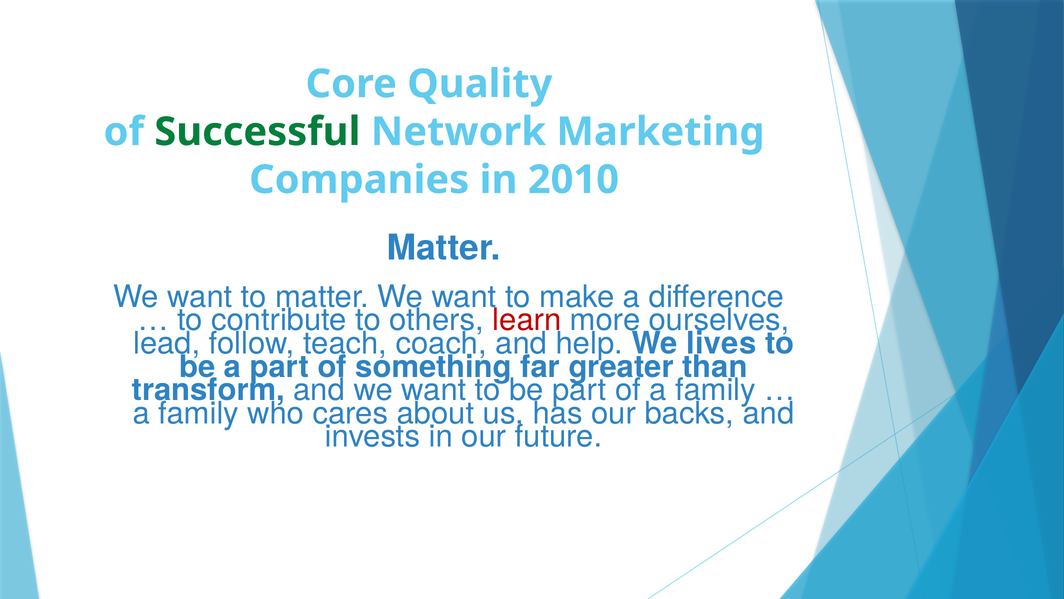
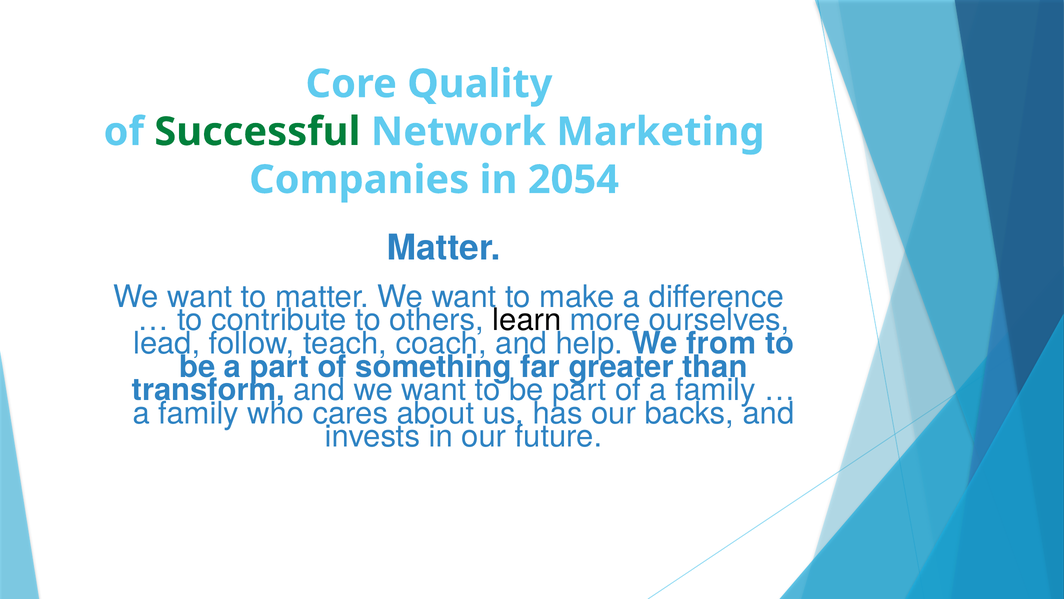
2010: 2010 -> 2054 (573, 180)
learn colour: red -> black (527, 320)
lives: lives -> from (721, 343)
